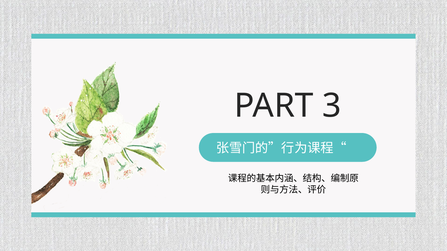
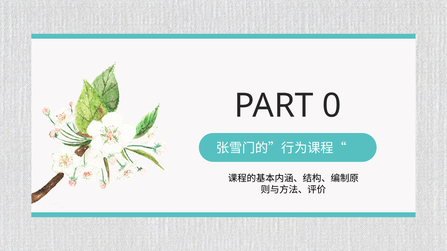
3: 3 -> 0 (332, 106)
